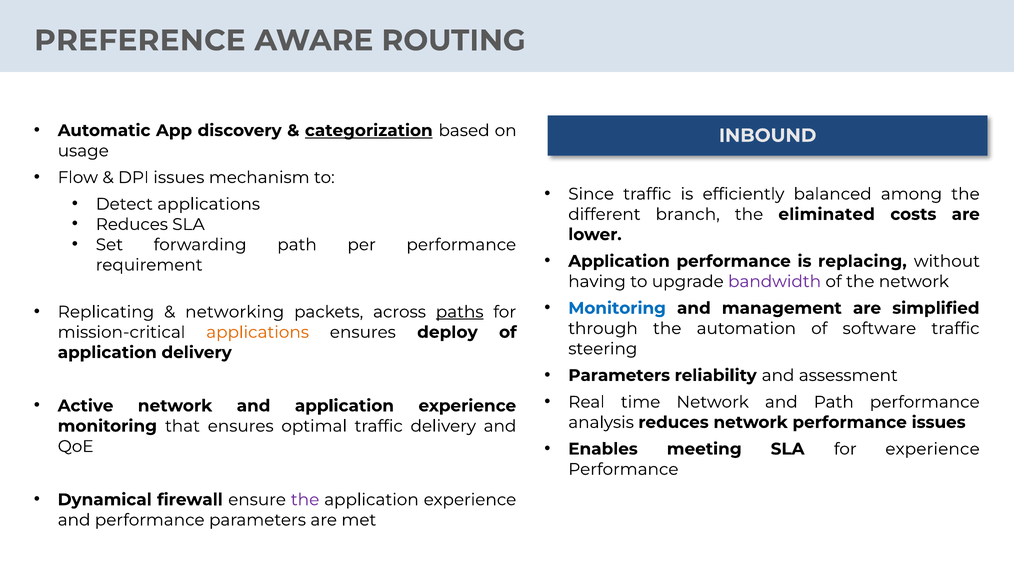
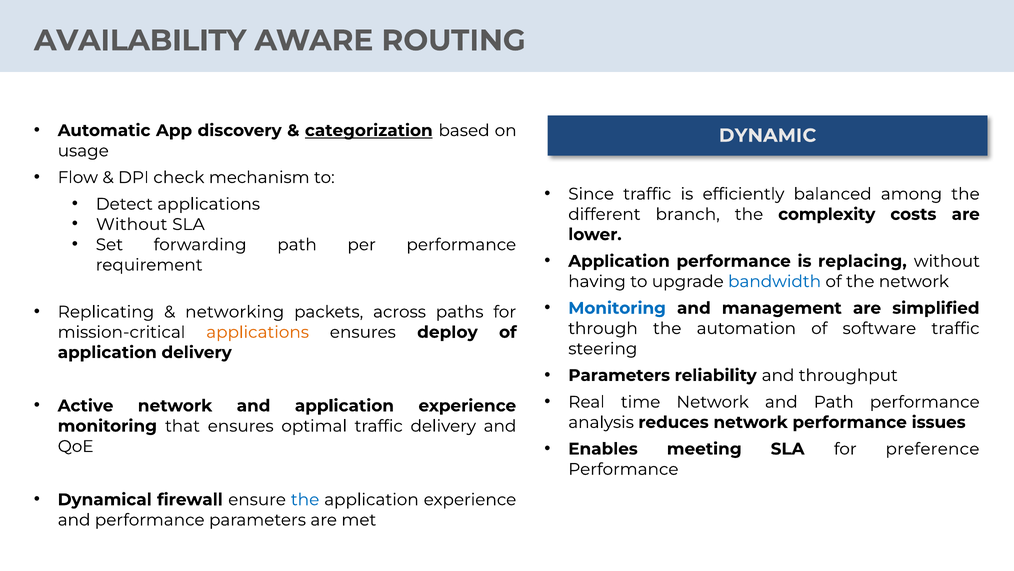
PREFERENCE: PREFERENCE -> AVAILABILITY (140, 40)
INBOUND: INBOUND -> DYNAMIC (768, 135)
DPI issues: issues -> check (179, 177)
eliminated: eliminated -> complexity (827, 214)
Reduces: Reduces -> Without (132, 224)
bandwidth colour: purple -> blue (775, 281)
paths underline: present -> none (460, 312)
assessment: assessment -> throughput (848, 375)
for experience: experience -> preference (932, 449)
the colour: purple -> blue (305, 499)
